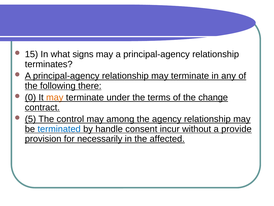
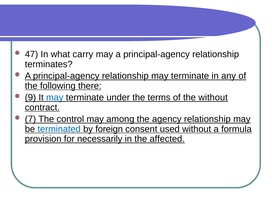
15: 15 -> 47 (31, 54)
signs: signs -> carry (83, 54)
0: 0 -> 9 (30, 97)
may colour: orange -> blue (55, 97)
the change: change -> without (213, 97)
5: 5 -> 7 (30, 119)
handle: handle -> foreign (109, 129)
incur: incur -> used (170, 129)
provide: provide -> formula (236, 129)
